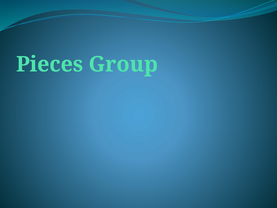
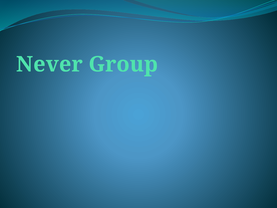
Pieces: Pieces -> Never (49, 64)
